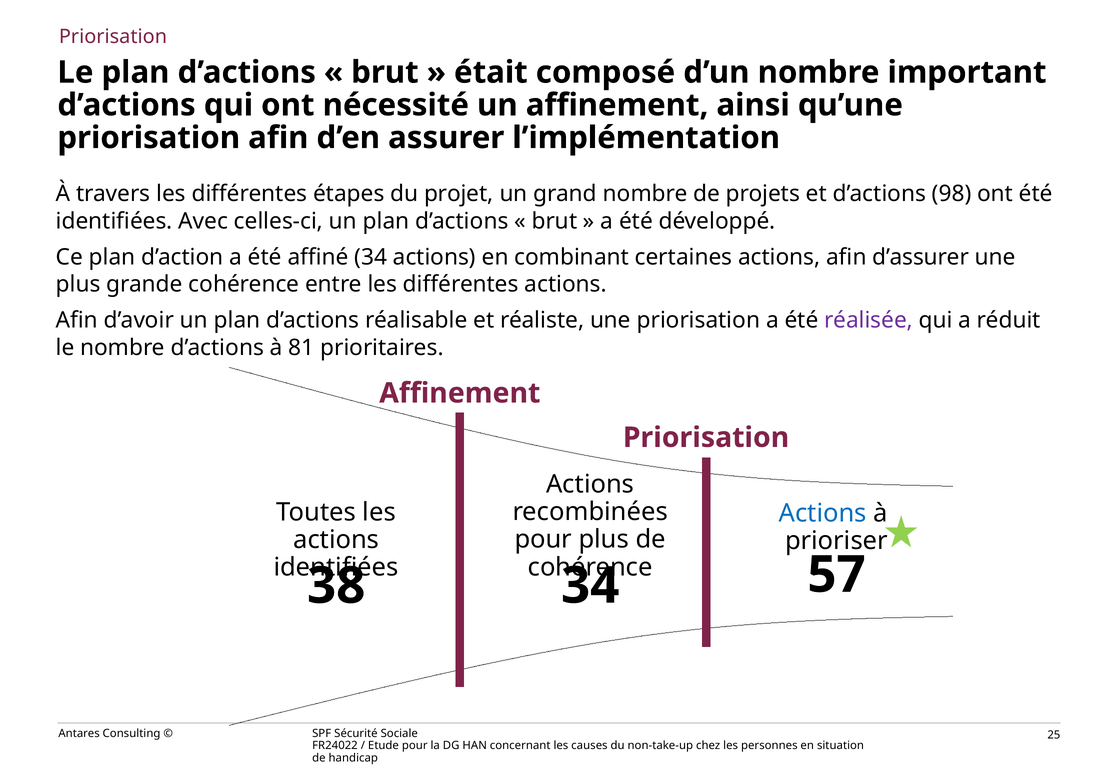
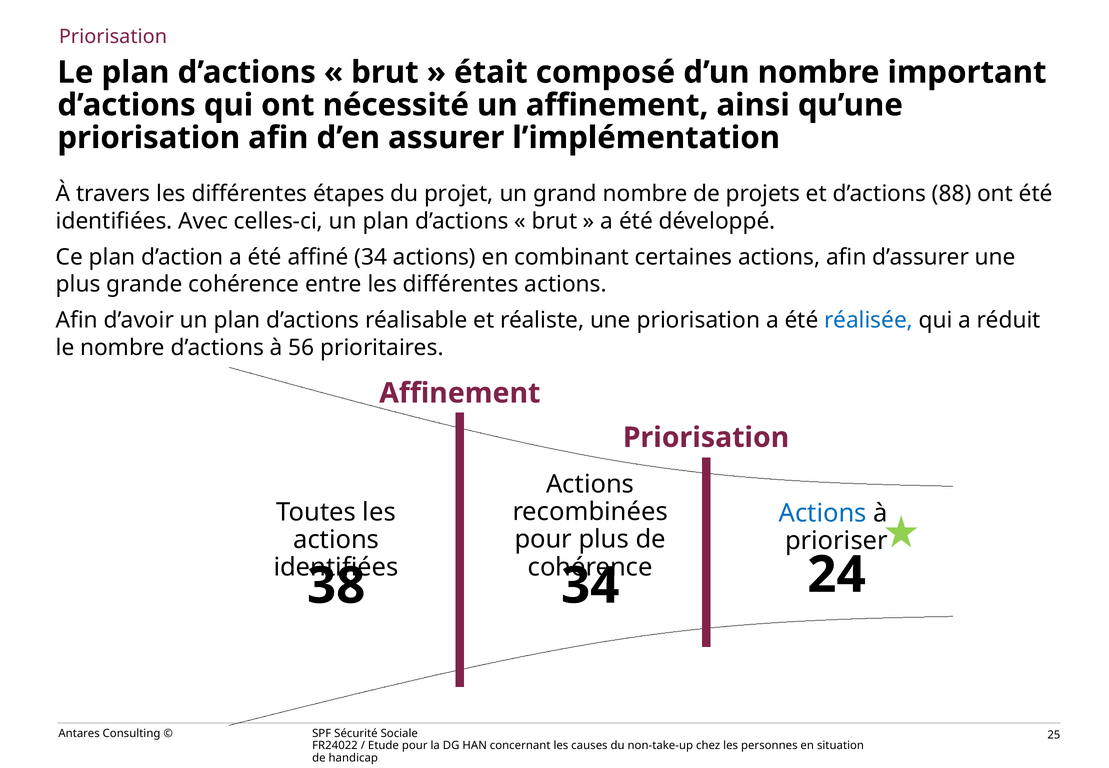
98: 98 -> 88 (952, 194)
réalisée colour: purple -> blue (869, 320)
81: 81 -> 56 (301, 347)
57: 57 -> 24 (837, 575)
